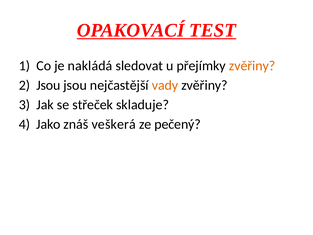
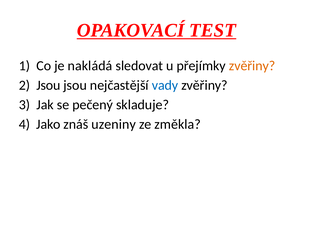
vady colour: orange -> blue (165, 85)
střeček: střeček -> pečený (93, 105)
veškerá: veškerá -> uzeniny (114, 124)
pečený: pečený -> změkla (178, 124)
